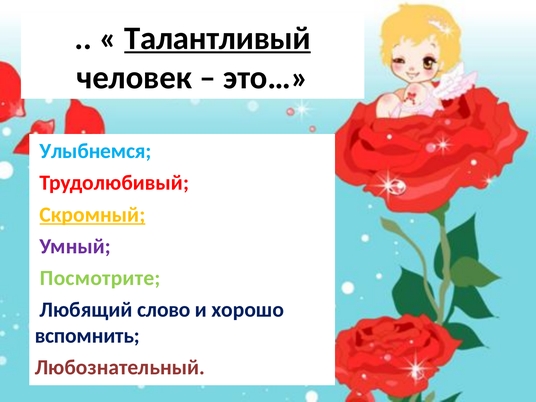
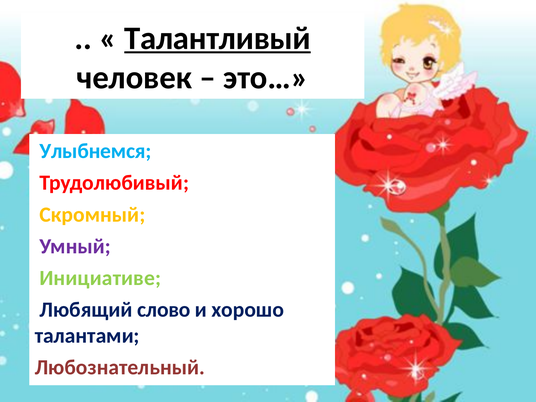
Скромный underline: present -> none (92, 215)
Посмотрите: Посмотрите -> Инициативе (100, 278)
вспомнить: вспомнить -> талантами (87, 336)
